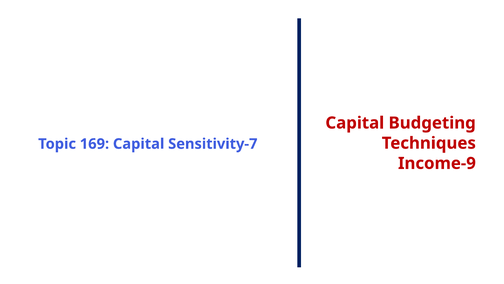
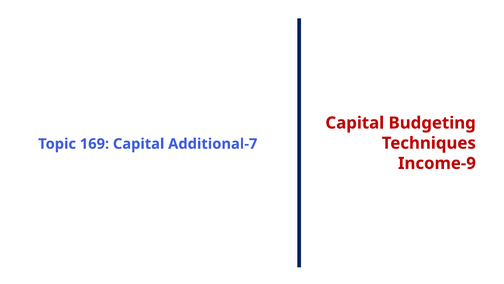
Sensitivity-7: Sensitivity-7 -> Additional-7 (213, 144)
